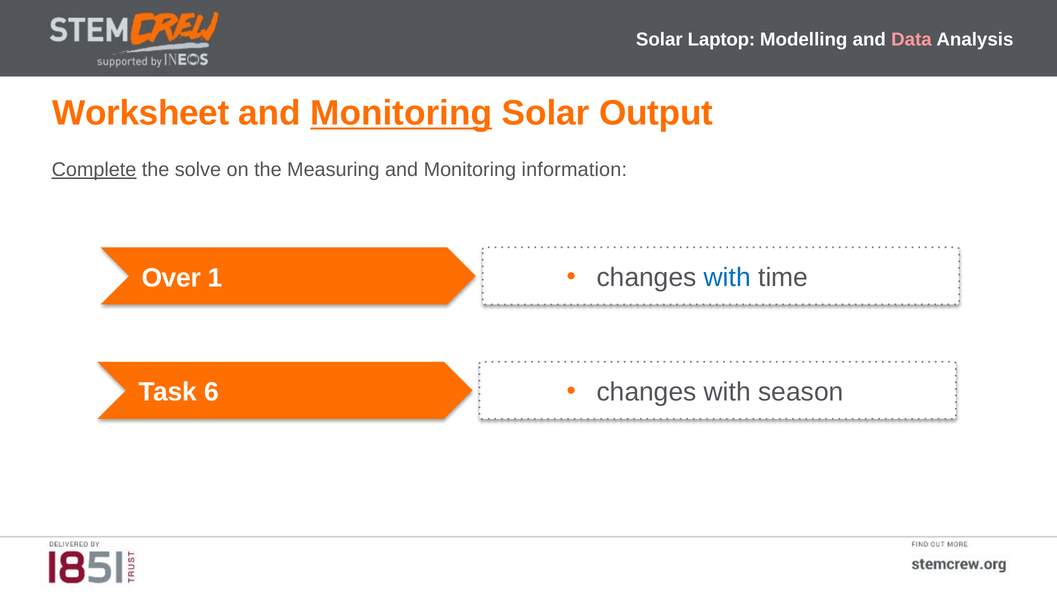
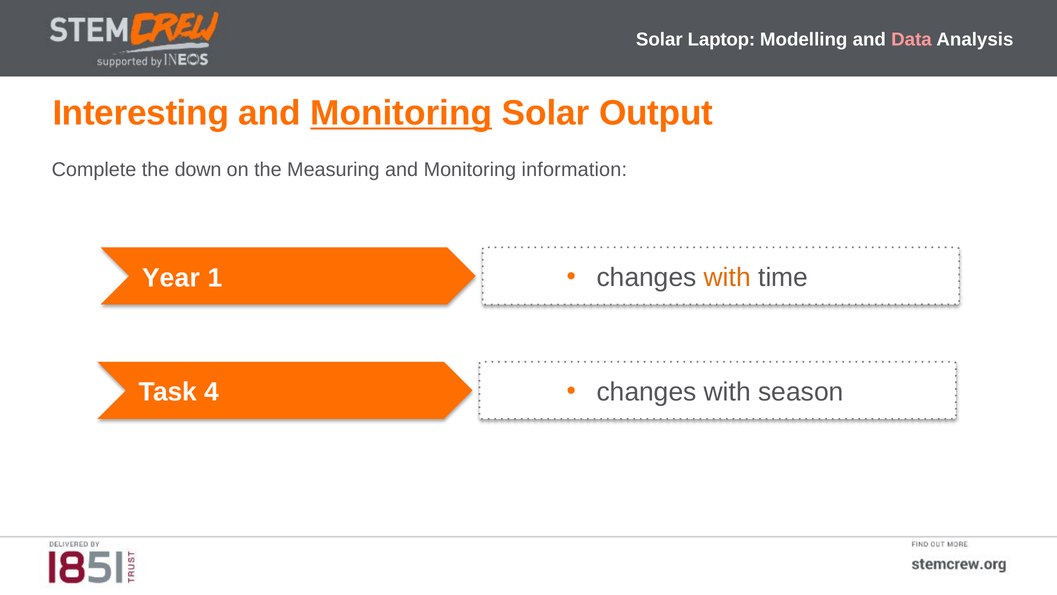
Worksheet: Worksheet -> Interesting (141, 113)
Complete underline: present -> none (94, 170)
solve: solve -> down (198, 170)
with colour: blue -> orange (727, 277)
Over: Over -> Year (171, 278)
6: 6 -> 4 (212, 392)
